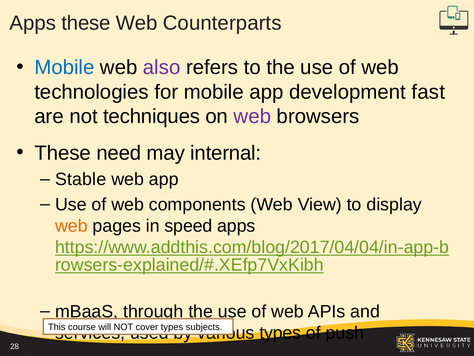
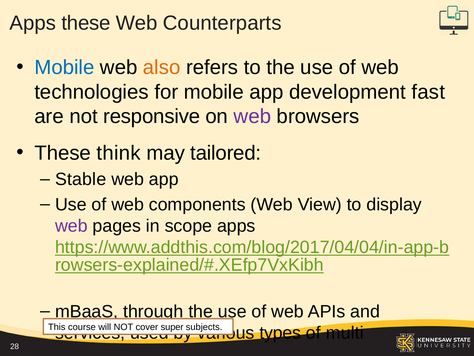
also colour: purple -> orange (162, 67)
techniques: techniques -> responsive (152, 116)
need: need -> think (119, 153)
internal: internal -> tailored (226, 153)
web colour: orange -> purple (71, 226)
speed: speed -> scope (188, 226)
types: types -> super (172, 327)
push: push -> multi (345, 332)
